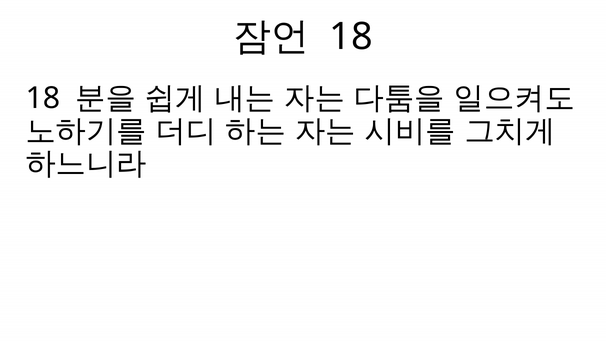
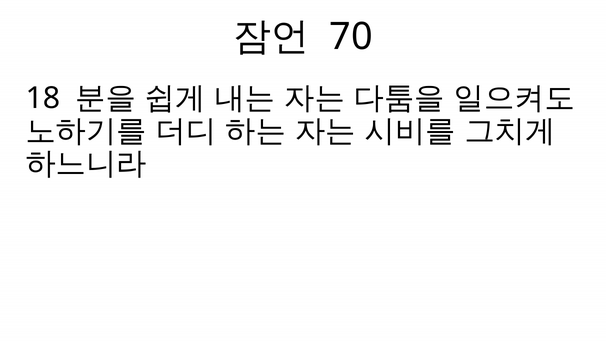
18: 18 -> 70 (351, 36)
